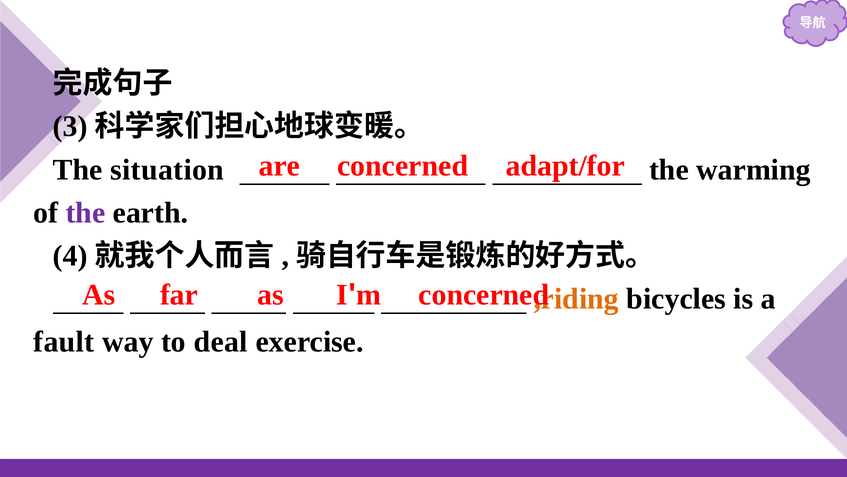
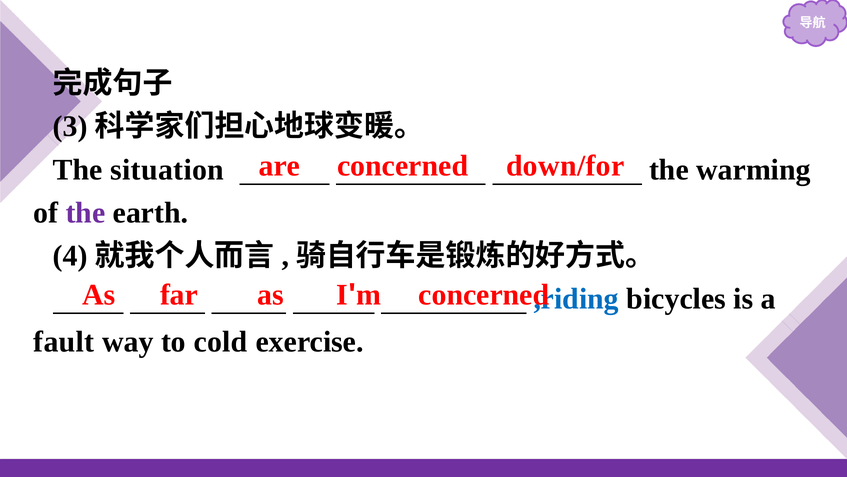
adapt/for: adapt/for -> down/for (565, 166)
,riding colour: orange -> blue (576, 299)
deal: deal -> cold (221, 342)
